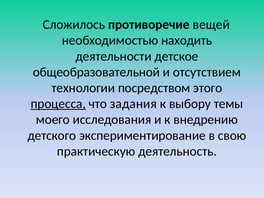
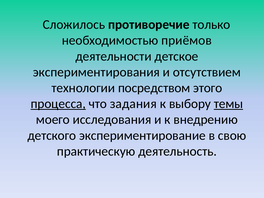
вещей: вещей -> только (211, 25)
находить: находить -> приёмов (187, 40)
общеобразовательной: общеобразовательной -> экспериментирования (96, 72)
темы underline: none -> present (229, 104)
